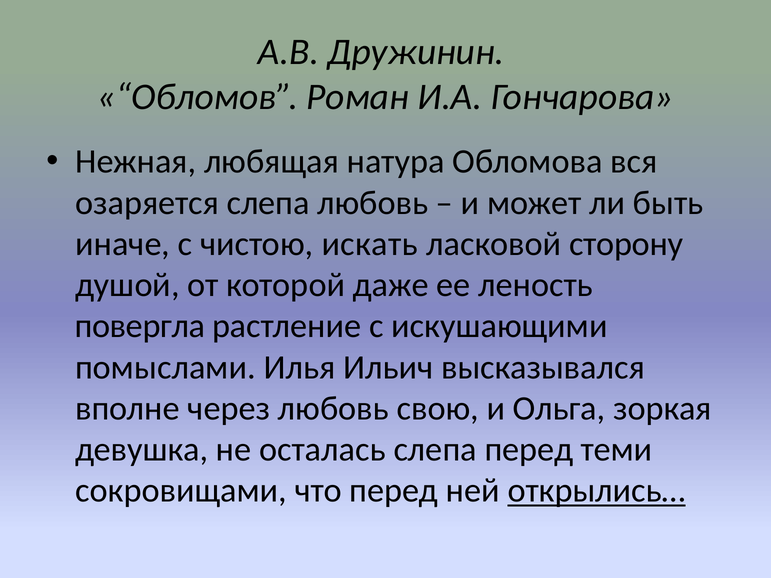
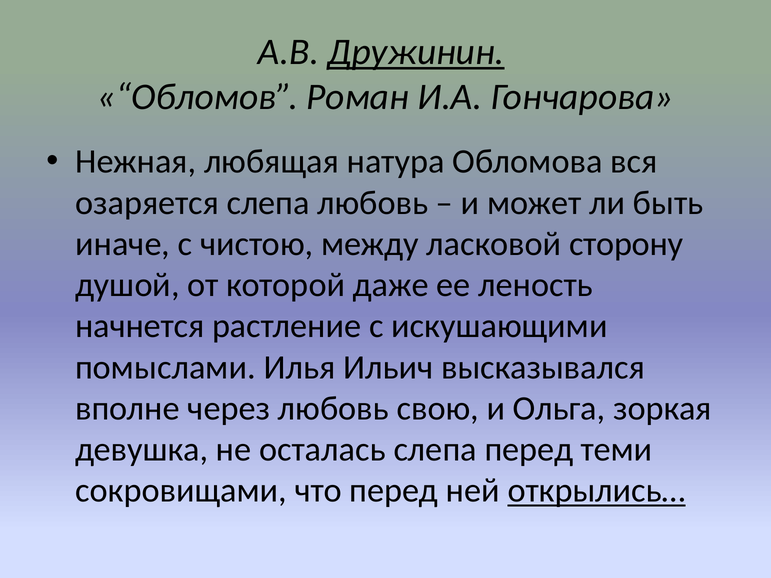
Дружинин underline: none -> present (416, 52)
искать: искать -> между (370, 244)
повергла: повергла -> начнется (140, 326)
